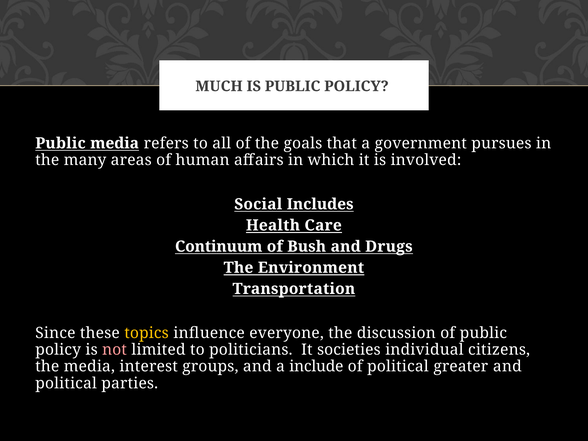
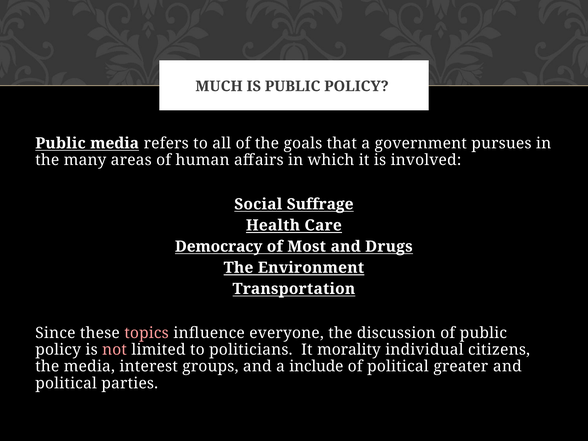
Includes: Includes -> Suffrage (320, 204)
Continuum: Continuum -> Democracy (219, 247)
Bush: Bush -> Most (307, 247)
topics colour: yellow -> pink (147, 333)
societies: societies -> morality (349, 350)
